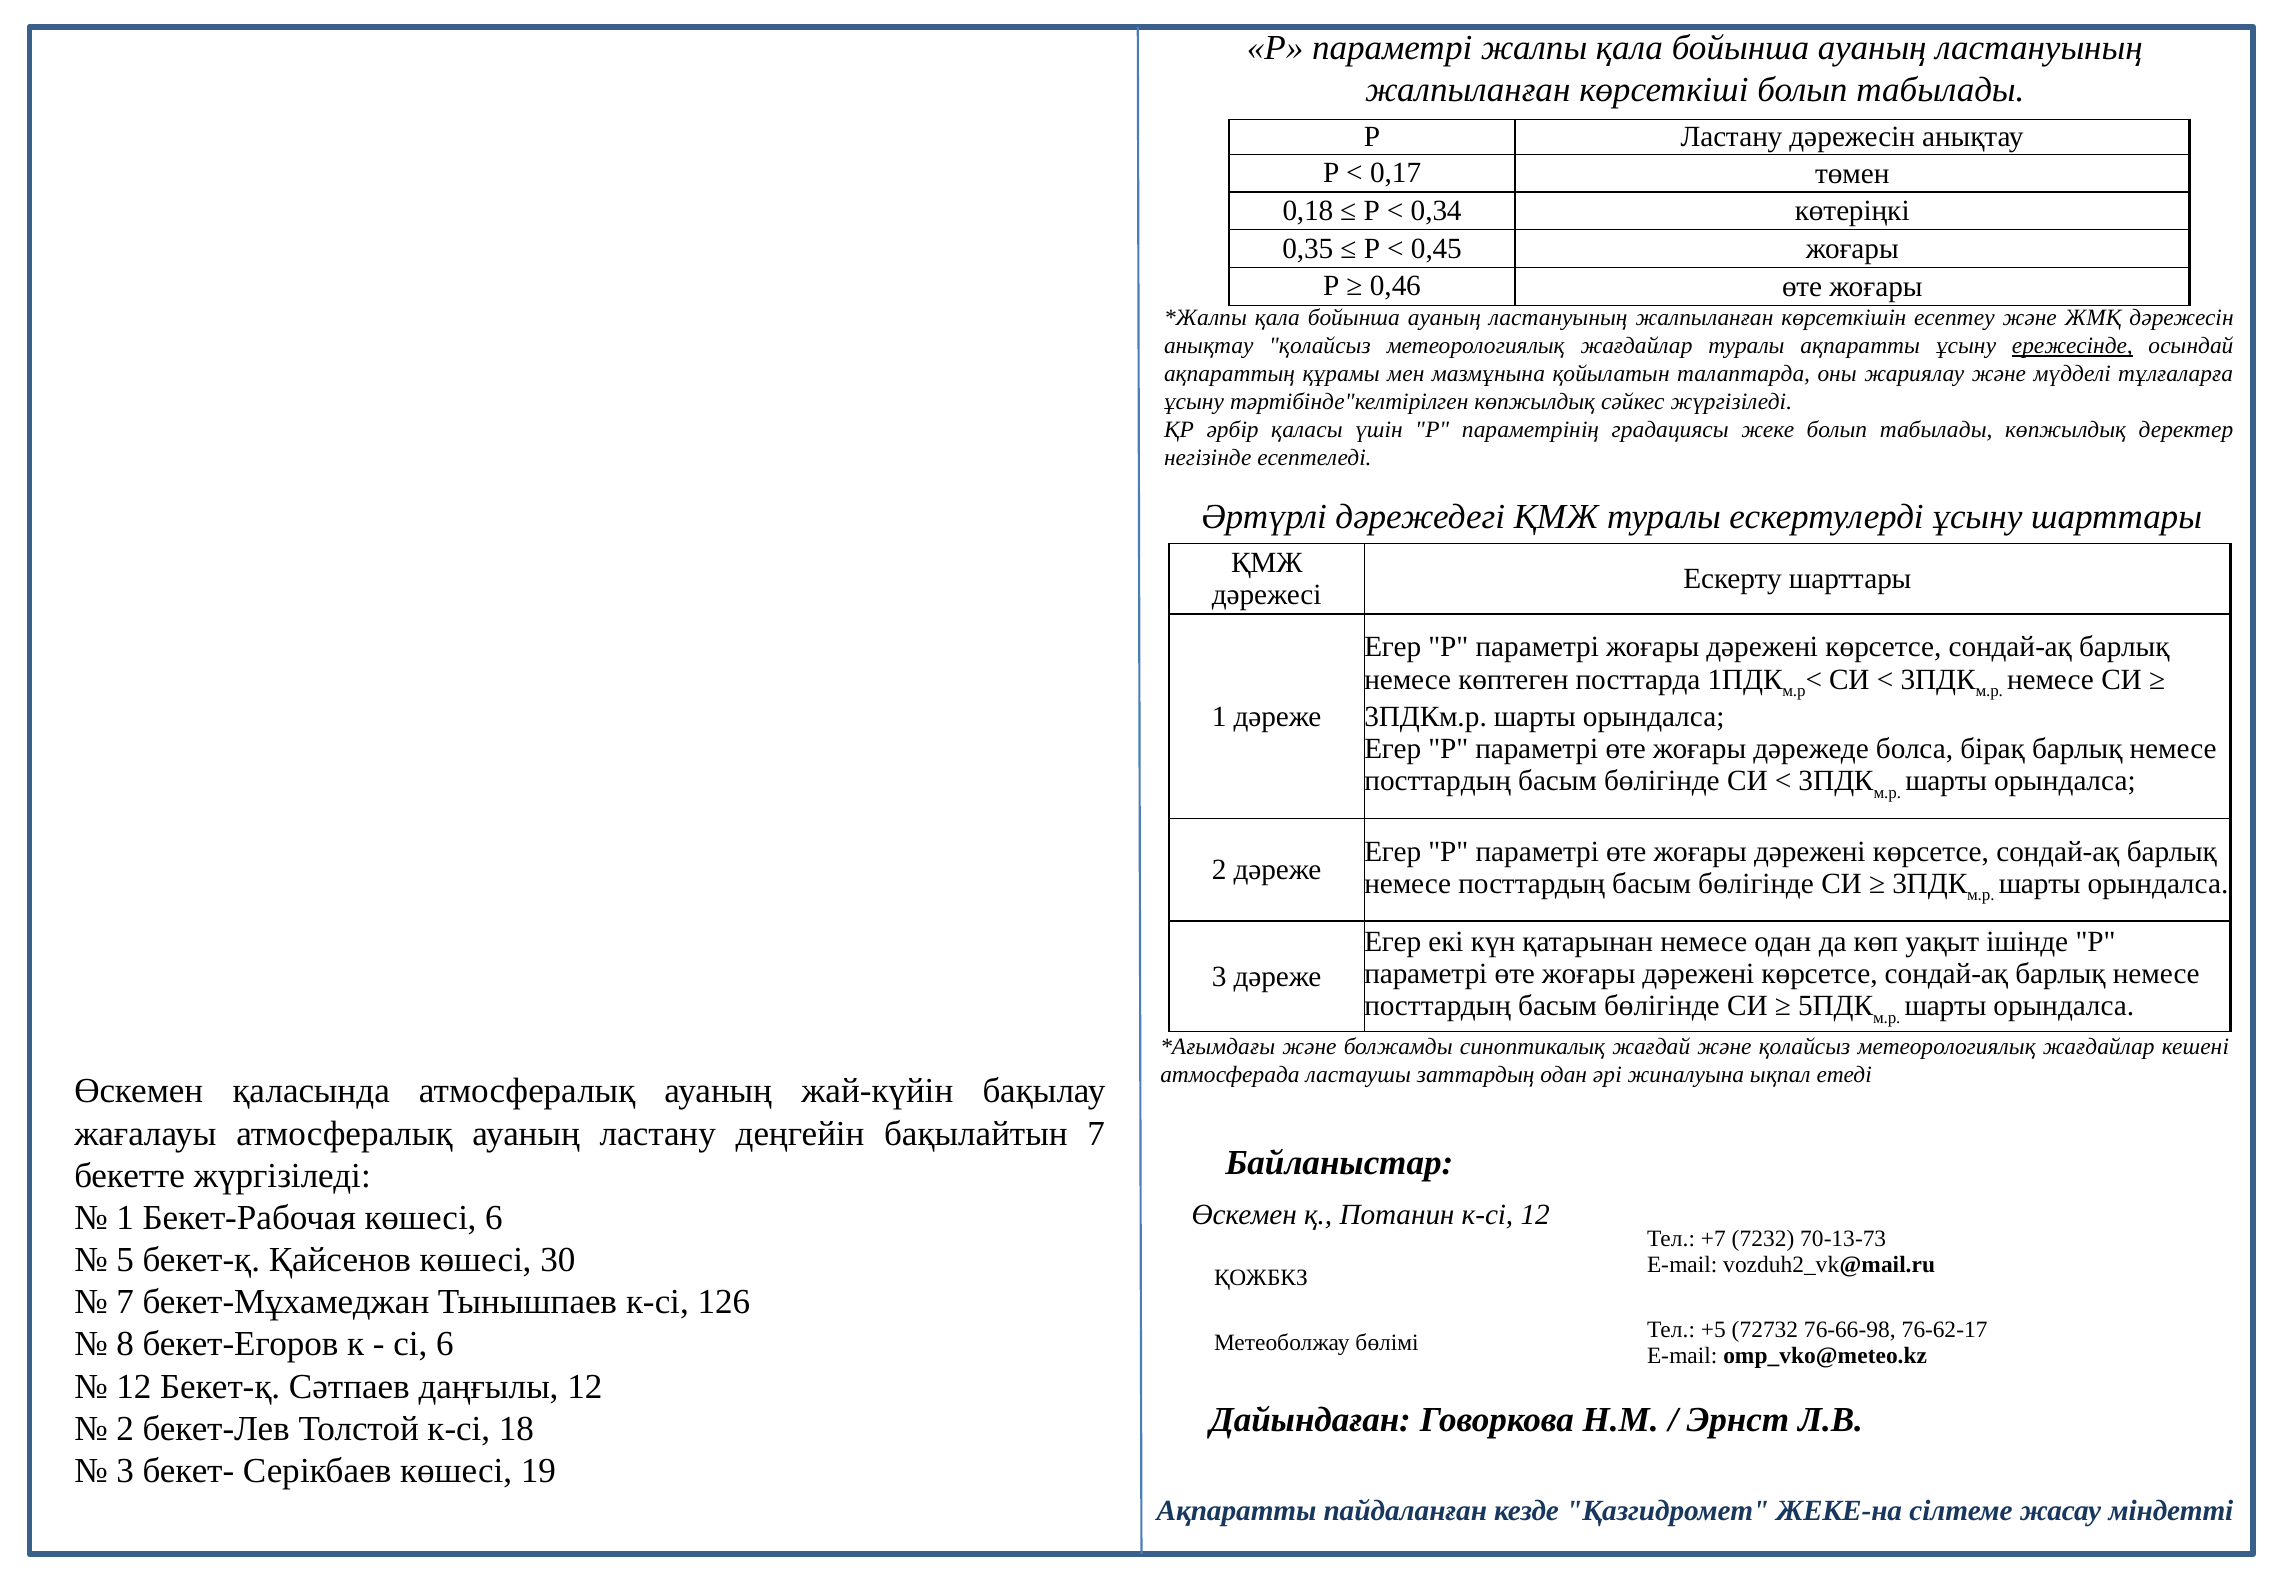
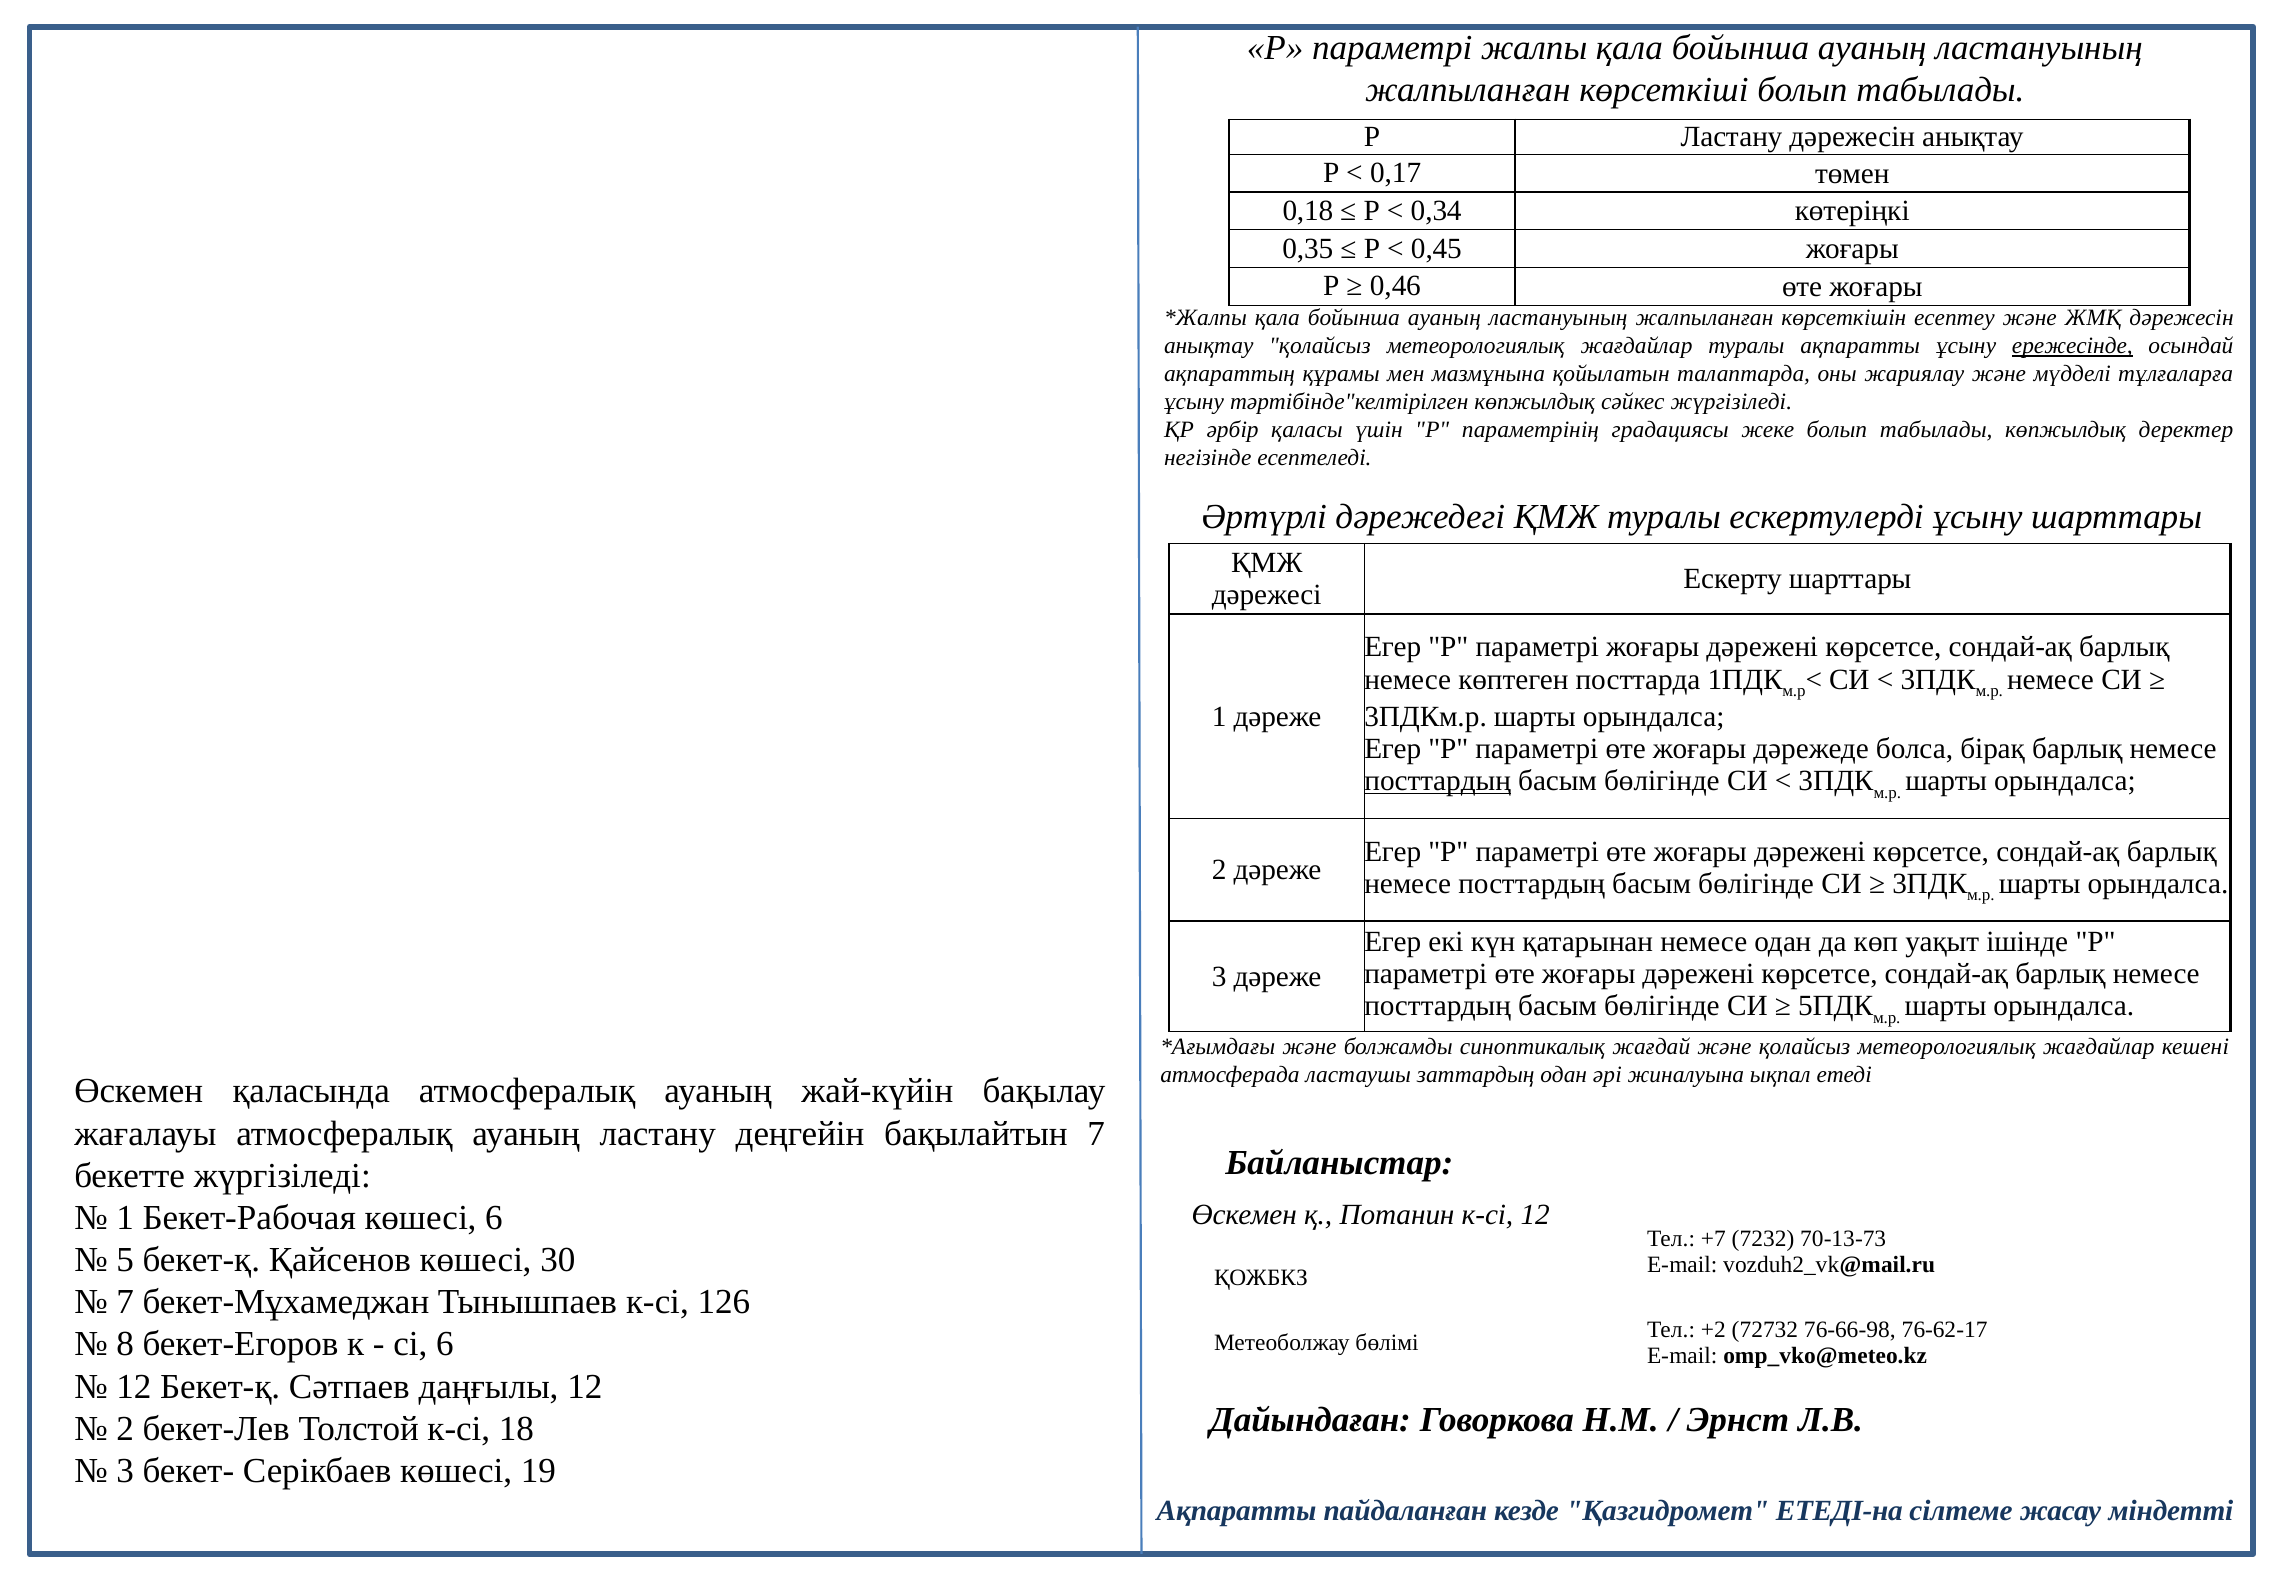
посттардың underline: none -> present (1438, 781)
+5: +5 -> +2 (1713, 1329)
ЖЕКЕ-на: ЖЕКЕ-на -> ЕТЕДІ-на (1839, 1511)
